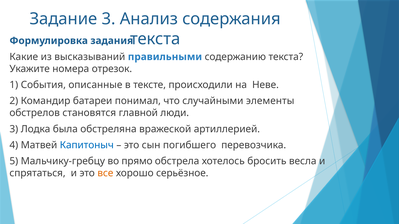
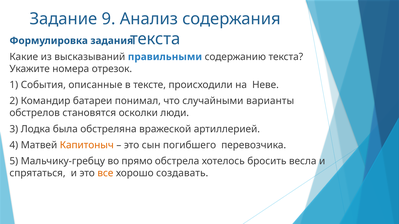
Задание 3: 3 -> 9 (109, 19)
элементы: элементы -> варианты (270, 101)
главной: главной -> осколки (138, 113)
Капитоныч colour: blue -> orange (87, 145)
серьёзное: серьёзное -> создавать (182, 173)
